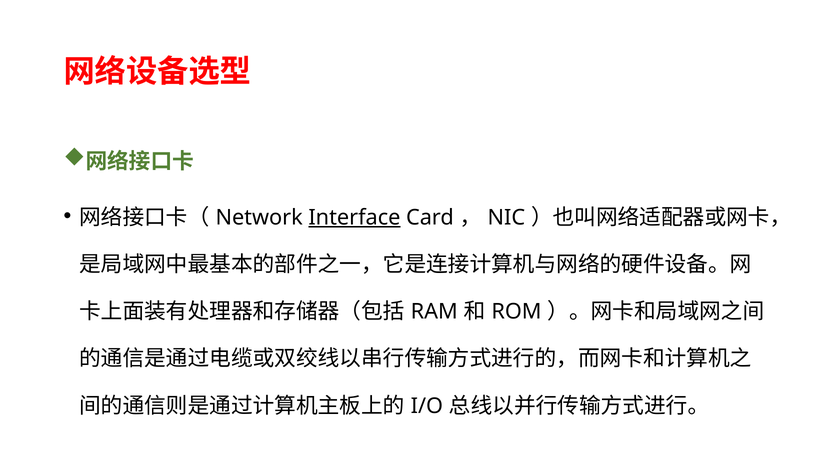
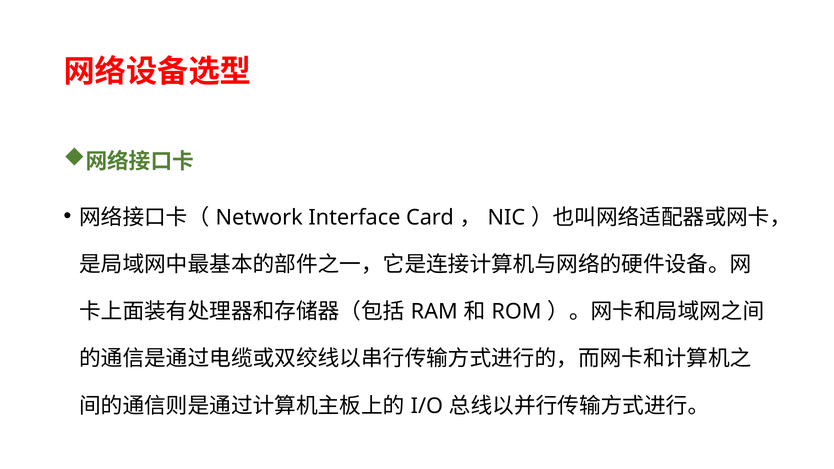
Interface underline: present -> none (354, 217)
